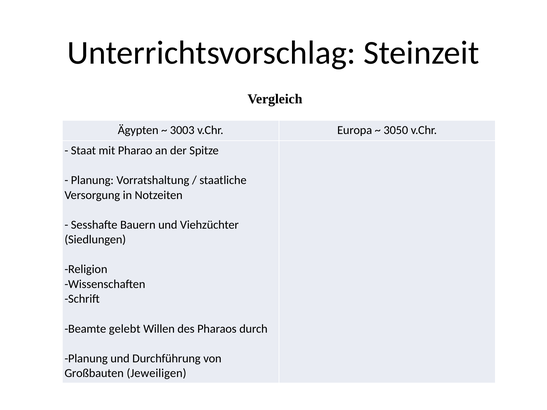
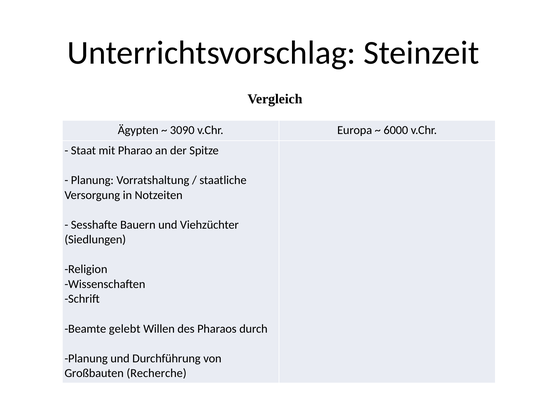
3003: 3003 -> 3090 (182, 130)
3050: 3050 -> 6000 (396, 130)
Jeweiligen: Jeweiligen -> Recherche (157, 373)
